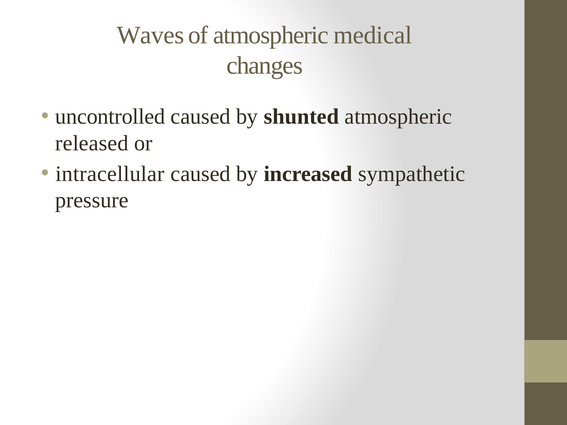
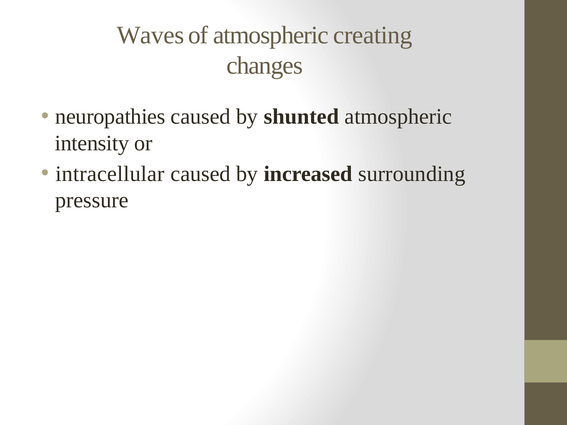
medical: medical -> creating (373, 35)
uncontrolled: uncontrolled -> neuropathies (110, 117)
released: released -> intensity (92, 143)
sympathetic: sympathetic -> surrounding (412, 174)
